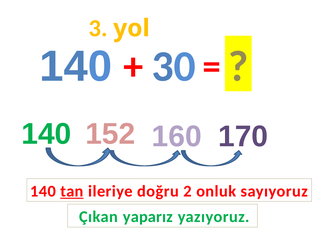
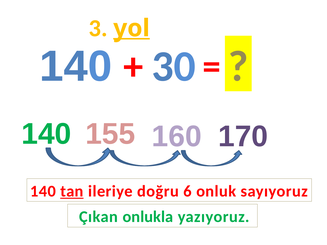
yol underline: none -> present (132, 28)
152: 152 -> 155 (110, 134)
2: 2 -> 6 (188, 191)
yaparız: yaparız -> onlukla (148, 217)
